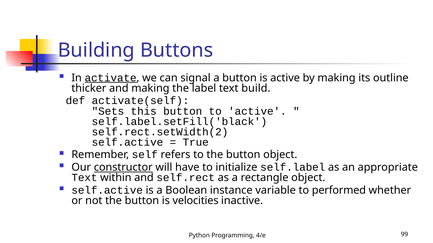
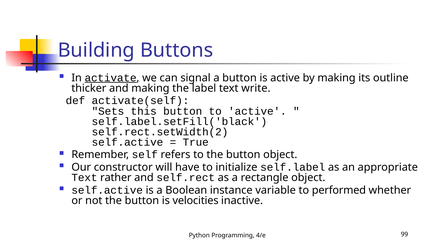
build: build -> write (256, 88)
constructor underline: present -> none (123, 168)
within: within -> rather (116, 178)
